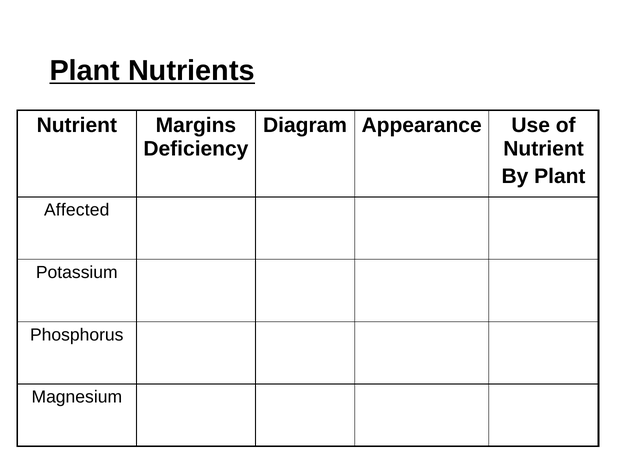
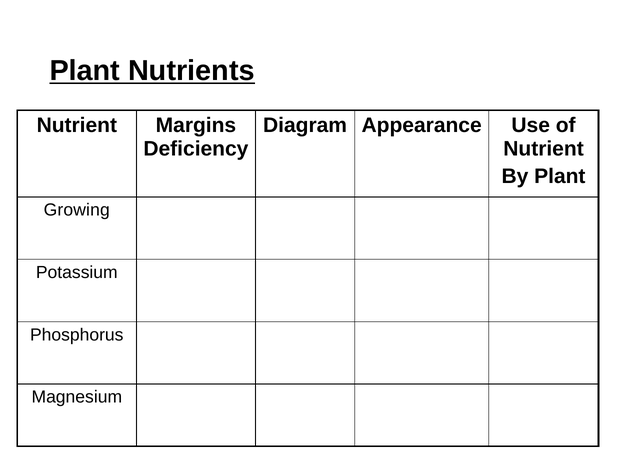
Affected: Affected -> Growing (77, 210)
